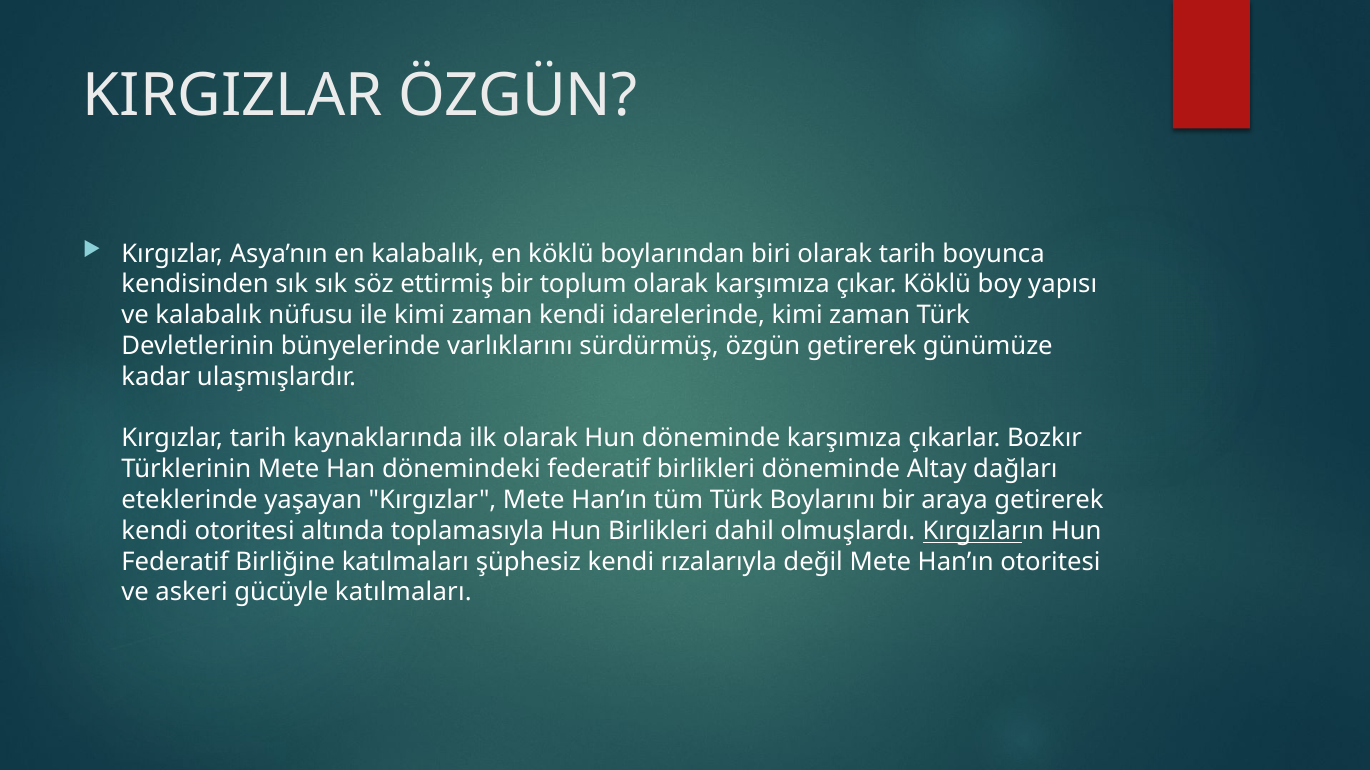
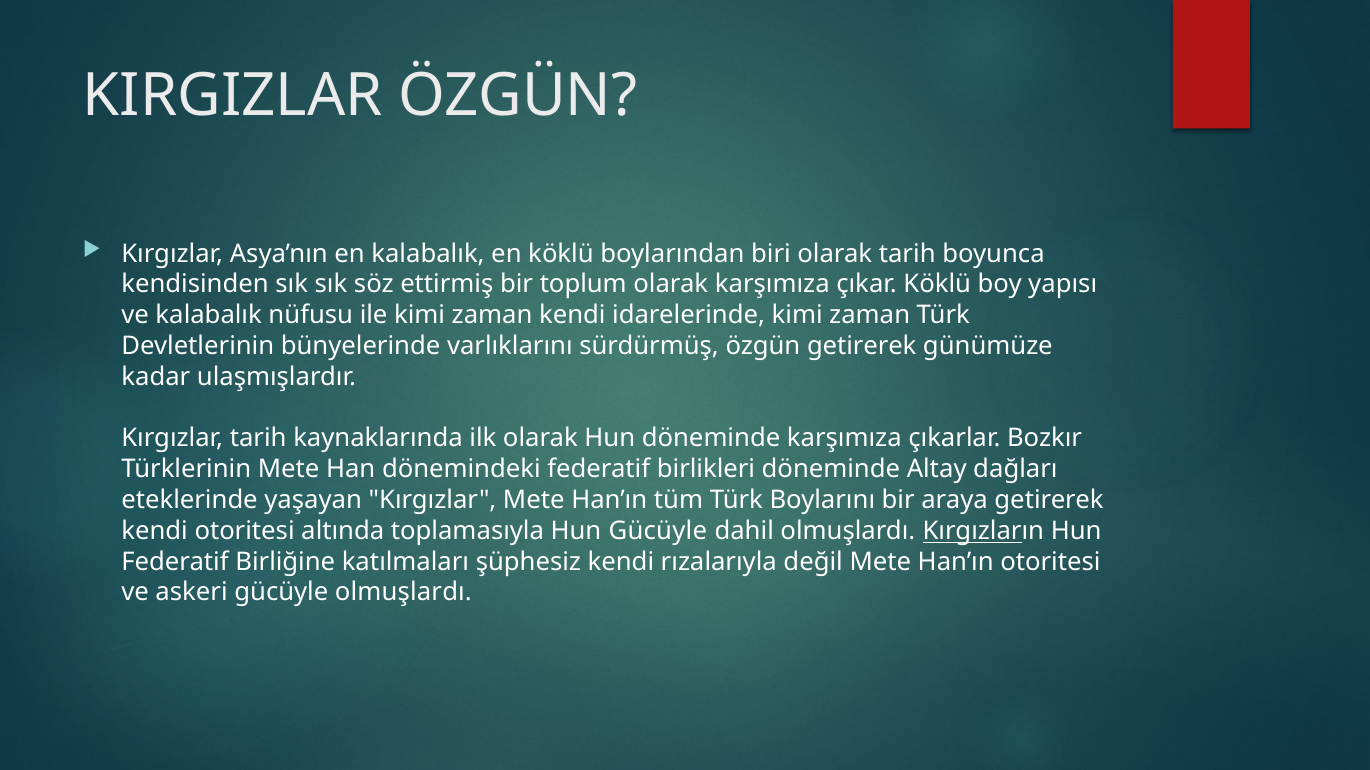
Hun Birlikleri: Birlikleri -> Gücüyle (658, 531)
gücüyle katılmaları: katılmaları -> olmuşlardı (403, 593)
